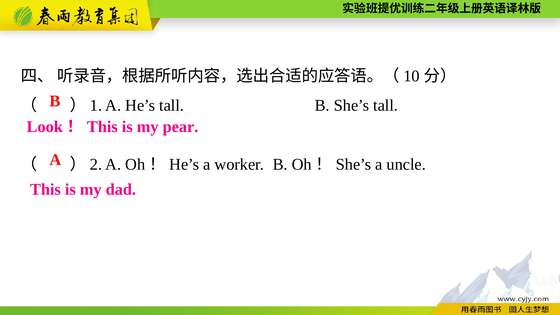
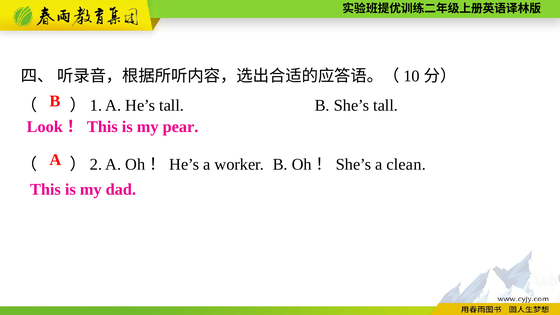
uncle: uncle -> clean (406, 164)
